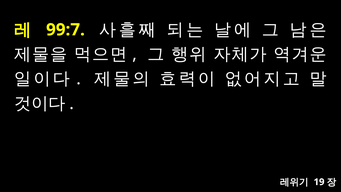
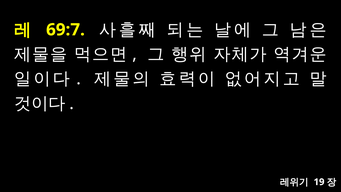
99:7: 99:7 -> 69:7 (65, 30)
